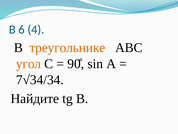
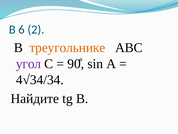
4: 4 -> 2 (36, 29)
угол colour: orange -> purple (29, 64)
7√34/34: 7√34/34 -> 4√34/34 (40, 80)
